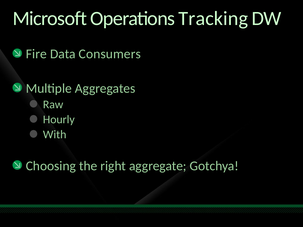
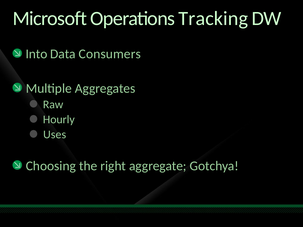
Fire: Fire -> Into (37, 54)
With: With -> Uses (55, 135)
